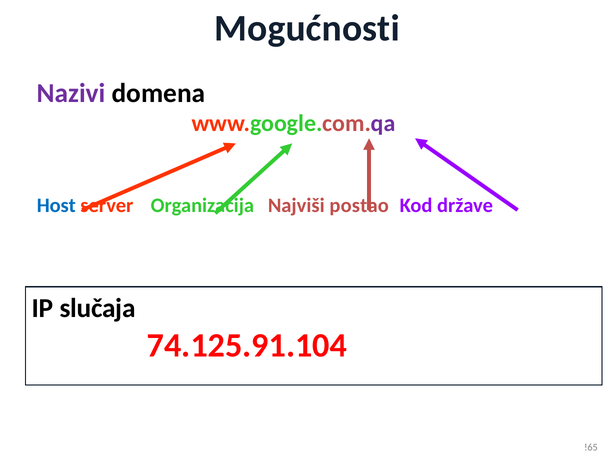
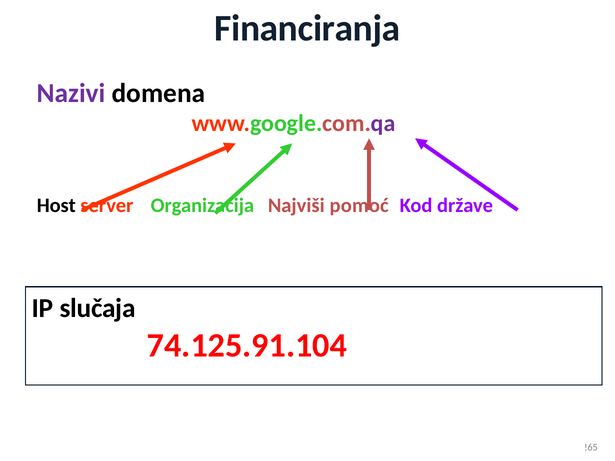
Mogućnosti: Mogućnosti -> Financiranja (307, 28)
Host colour: blue -> black (56, 205)
postao: postao -> pomoć (359, 205)
